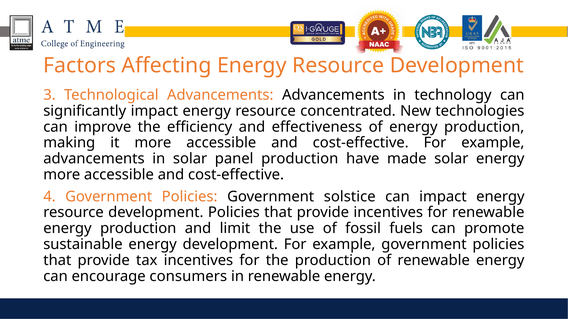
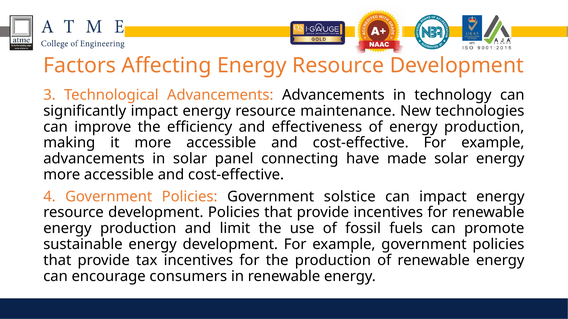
concentrated: concentrated -> maintenance (348, 111)
panel production: production -> connecting (300, 159)
